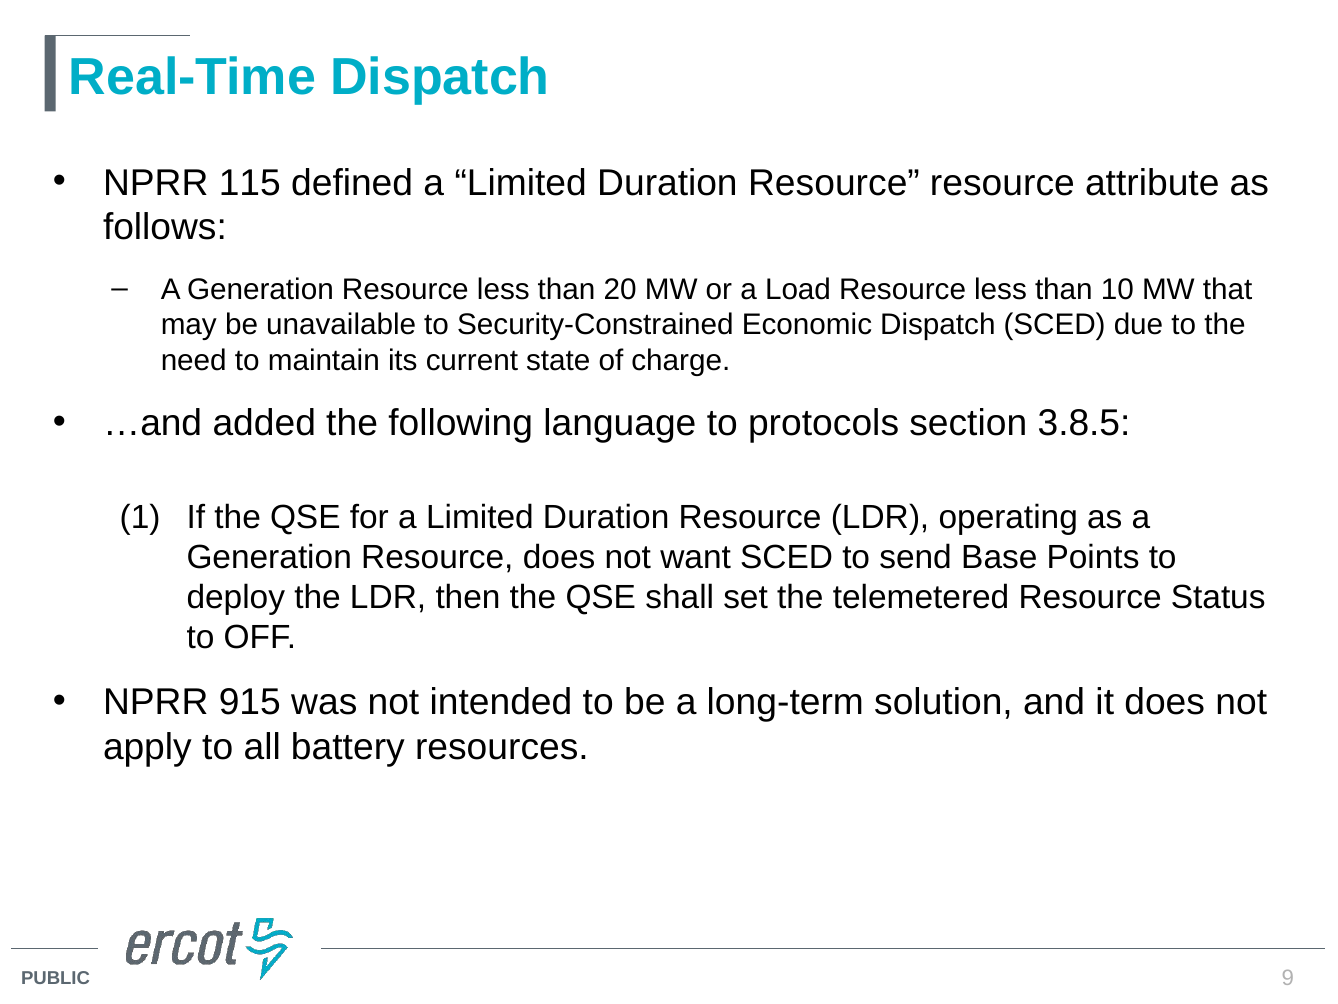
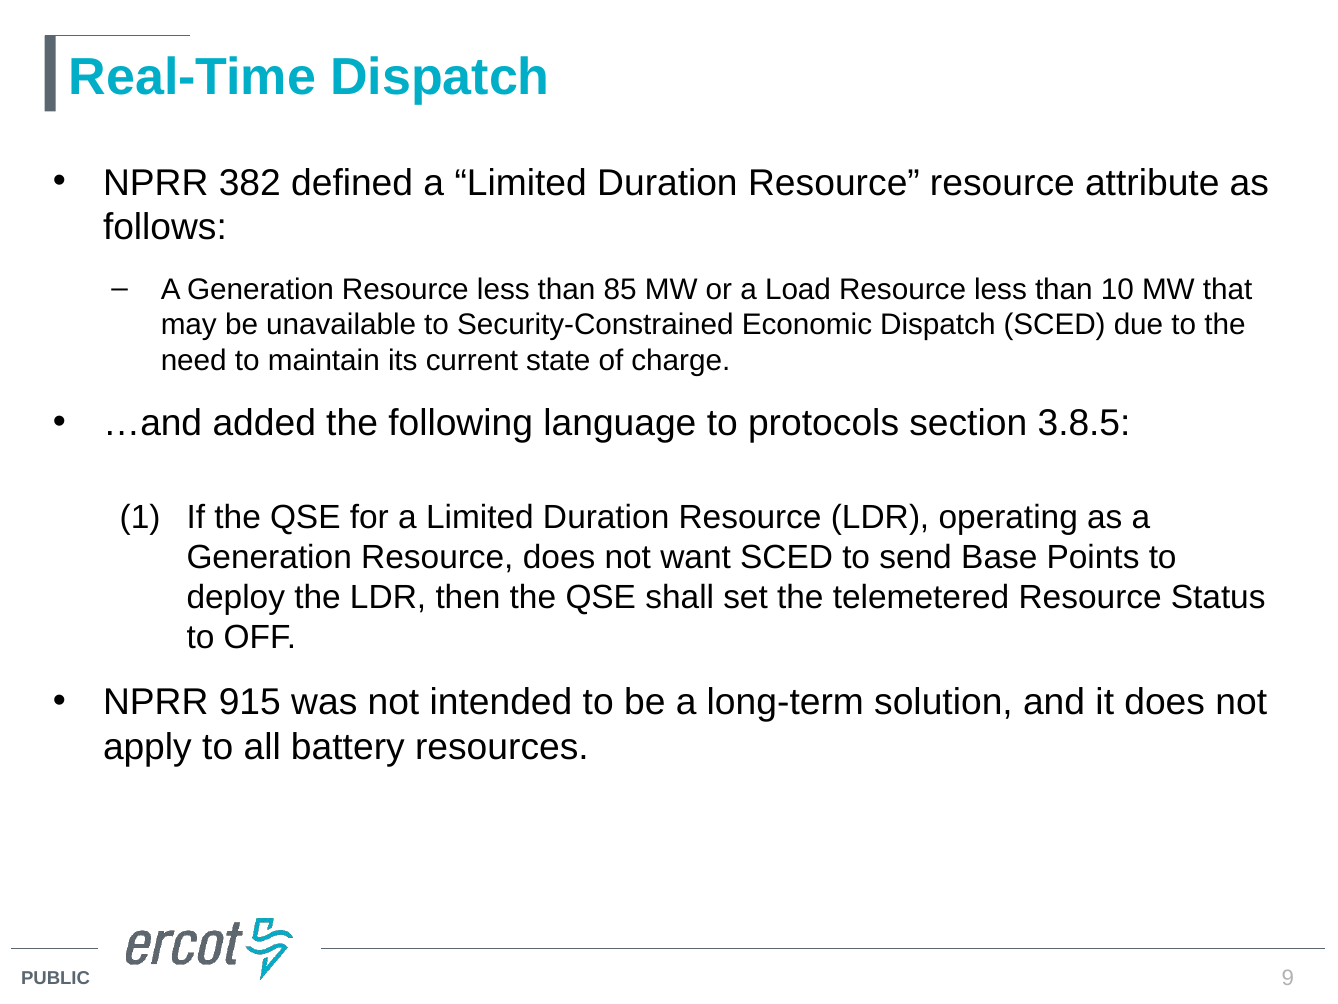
115: 115 -> 382 (250, 183)
20: 20 -> 85 (620, 289)
